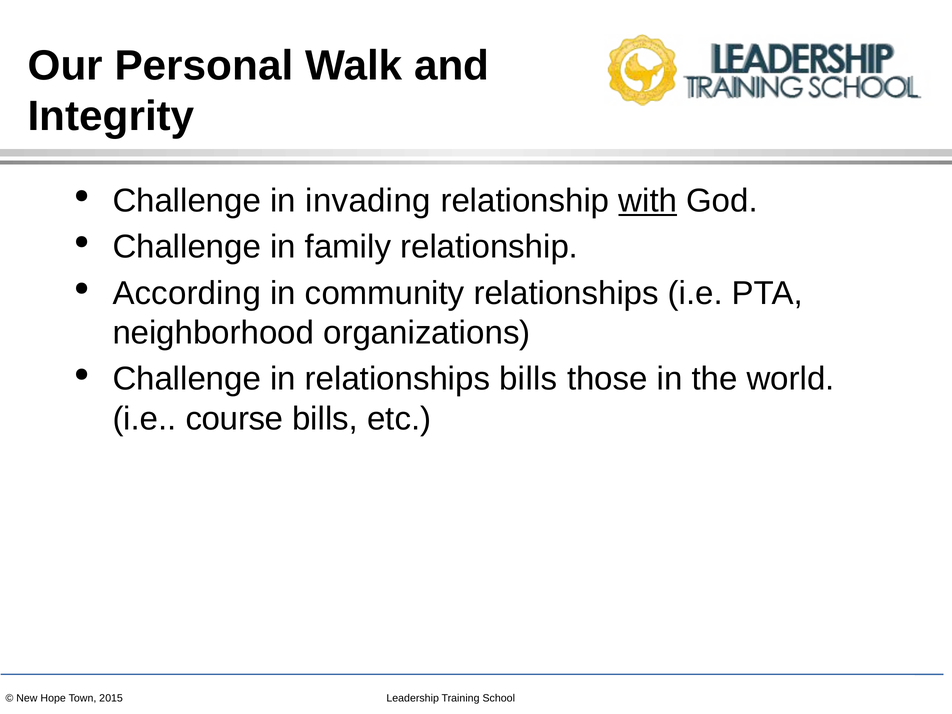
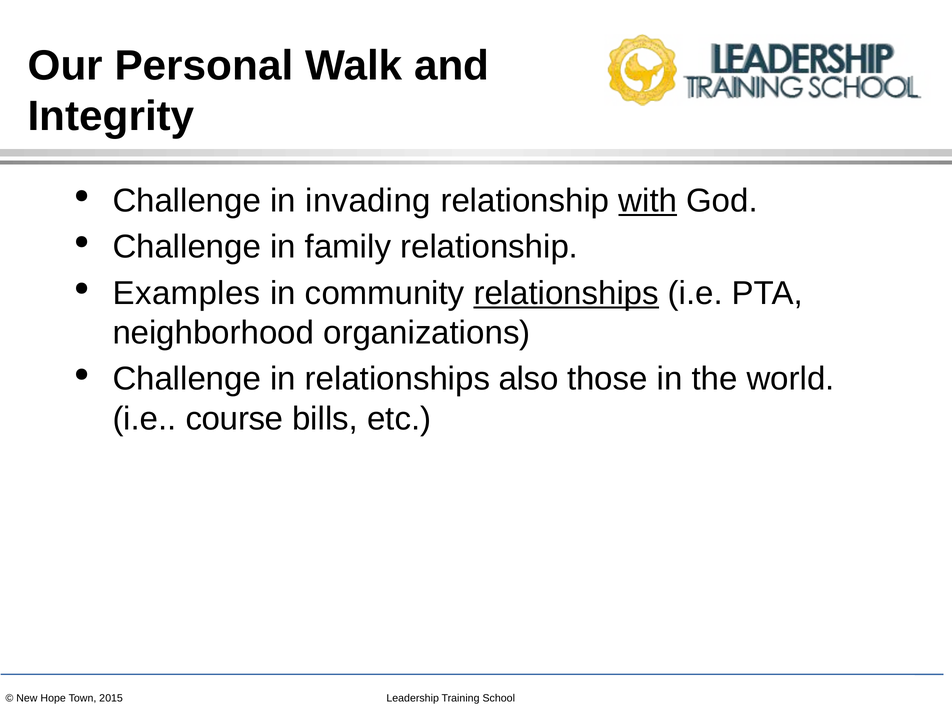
According: According -> Examples (187, 293)
relationships underline: none -> present (566, 293)
relationships bills: bills -> also (529, 379)
